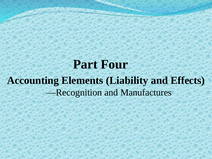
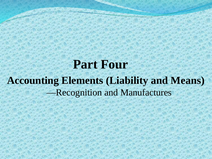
Effects: Effects -> Means (188, 80)
